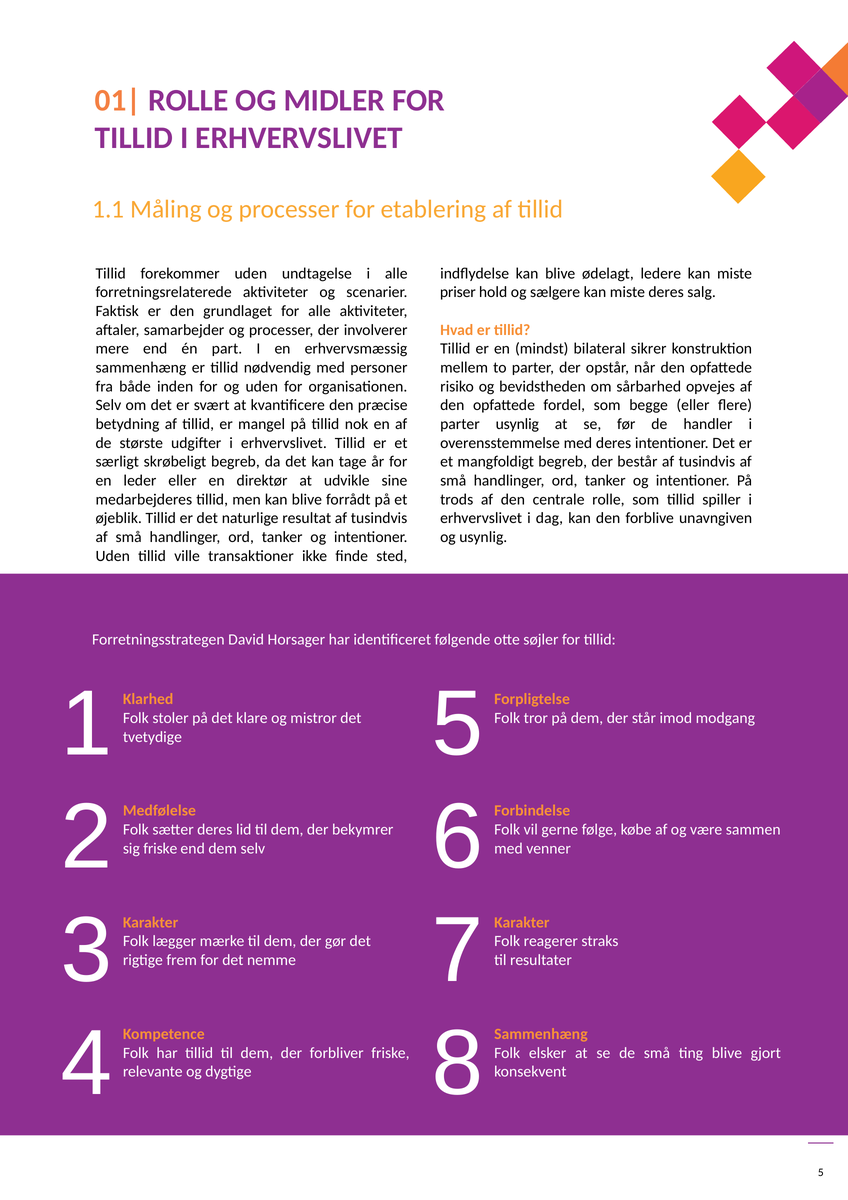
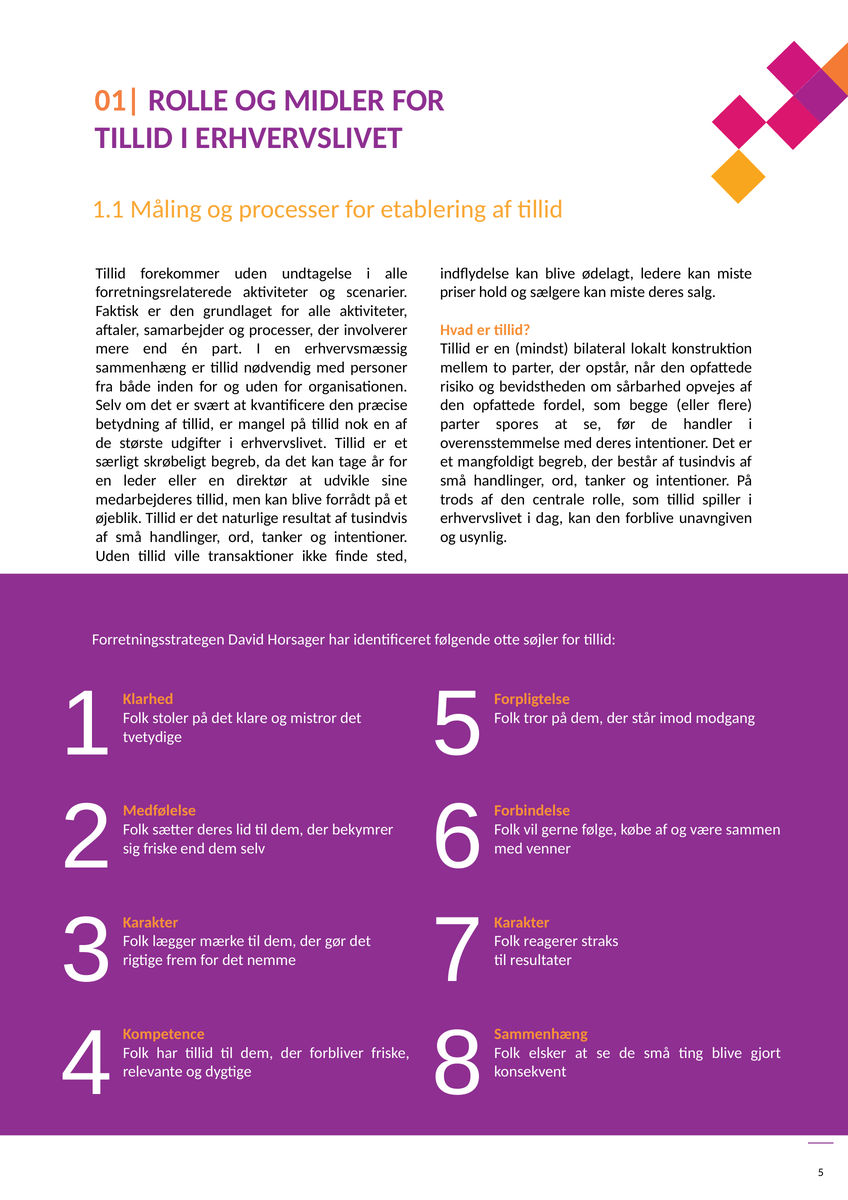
sikrer: sikrer -> lokalt (649, 349)
parter usynlig: usynlig -> spores (517, 424)
